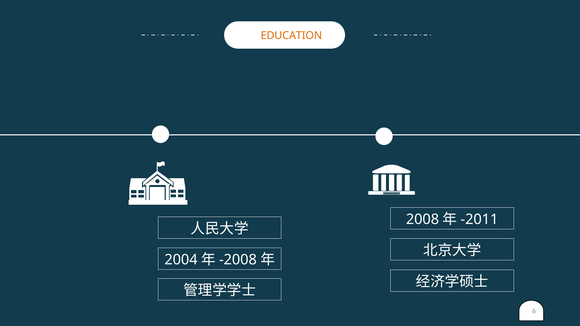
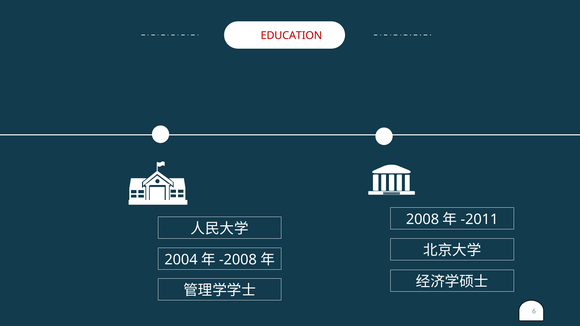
EDUCATION colour: orange -> red (291, 36)
